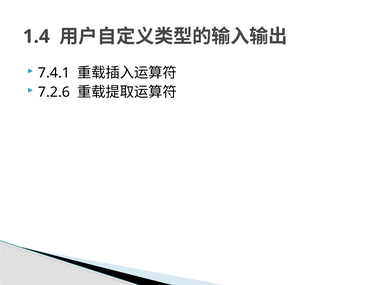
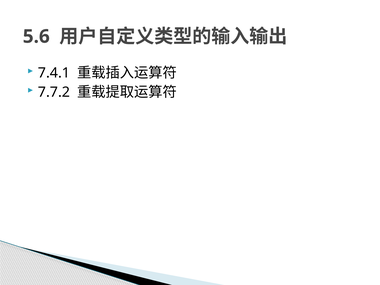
1.4: 1.4 -> 5.6 (36, 36)
7.2.6: 7.2.6 -> 7.7.2 (54, 92)
